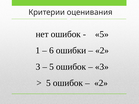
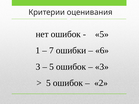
6: 6 -> 7 (51, 51)
2: 2 -> 6 (102, 51)
